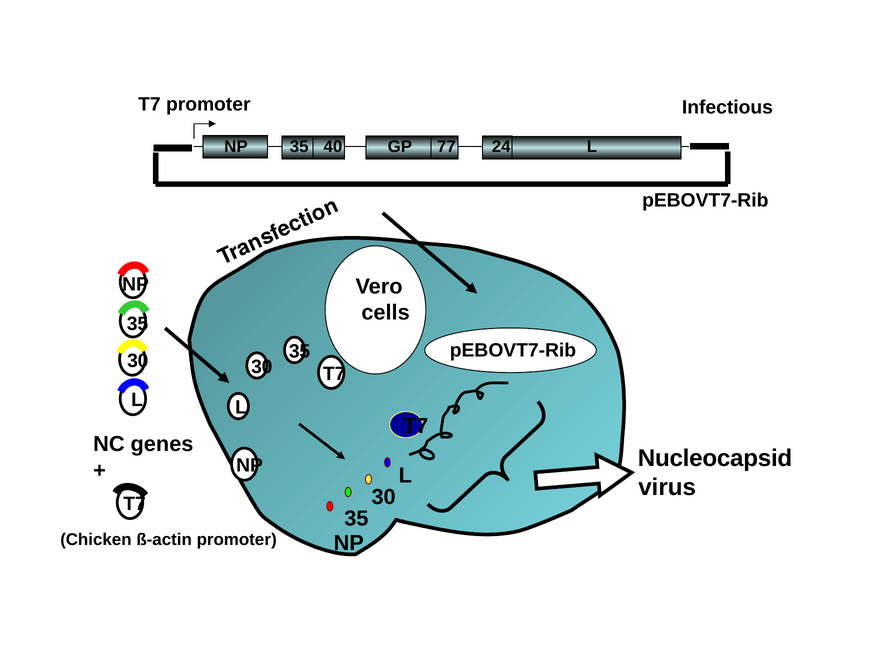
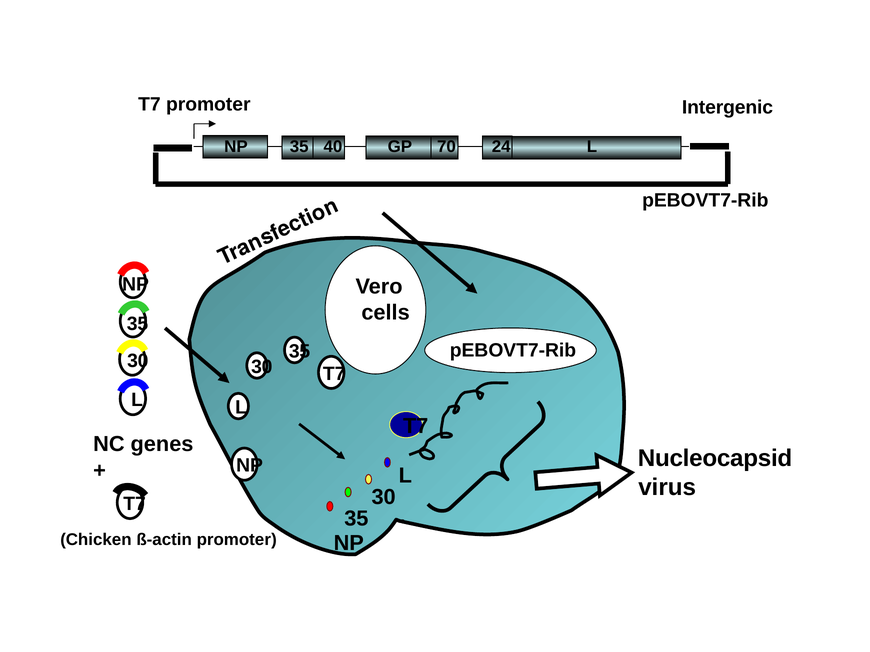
Infectious: Infectious -> Intergenic (727, 108)
77: 77 -> 70 (446, 147)
